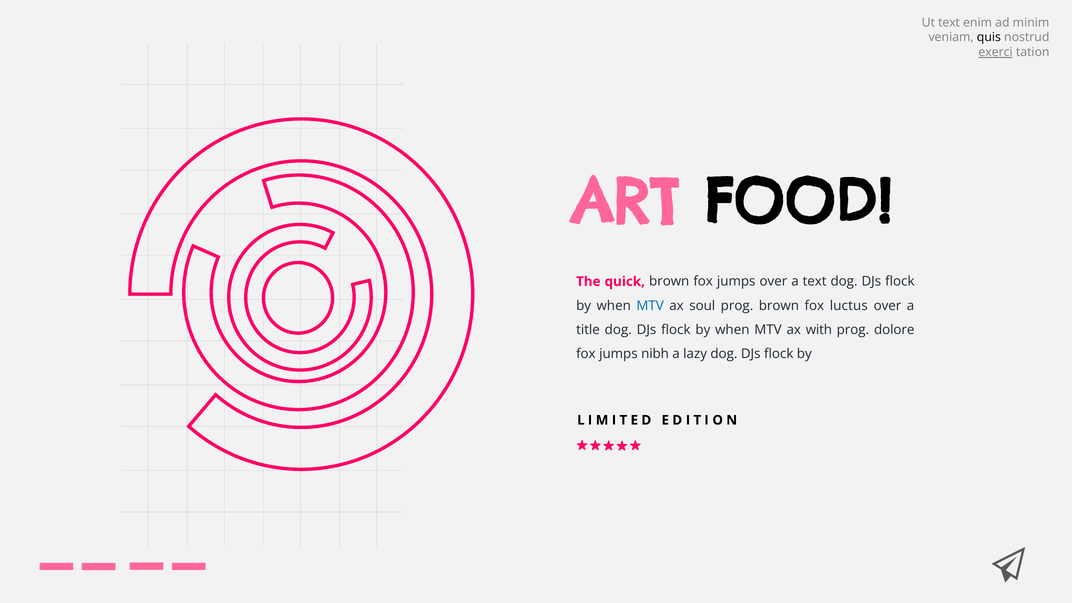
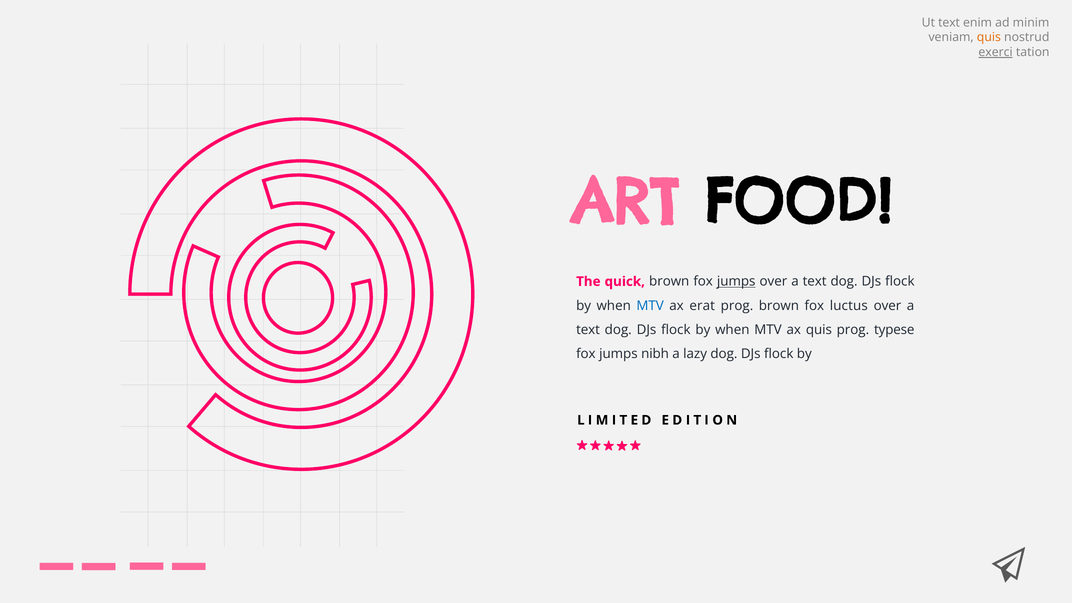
quis colour: black -> orange (989, 37)
jumps underline: none -> present (736, 282)
soul: soul -> erat (702, 306)
title: title -> text (588, 330)
ax with: with -> quis (819, 330)
dolore: dolore -> typese (894, 330)
